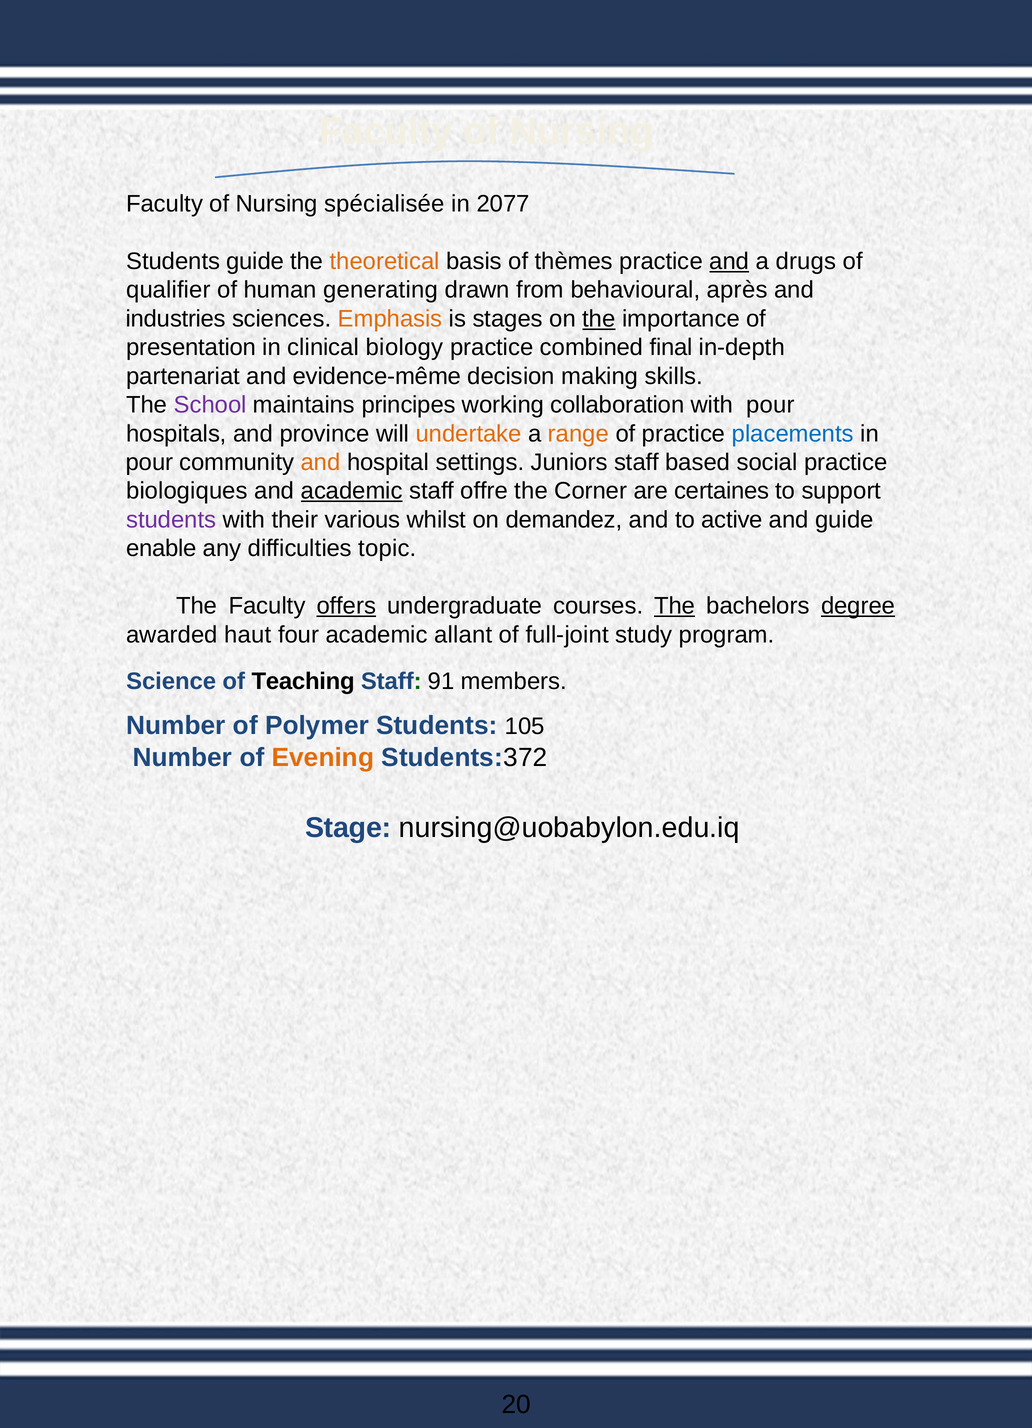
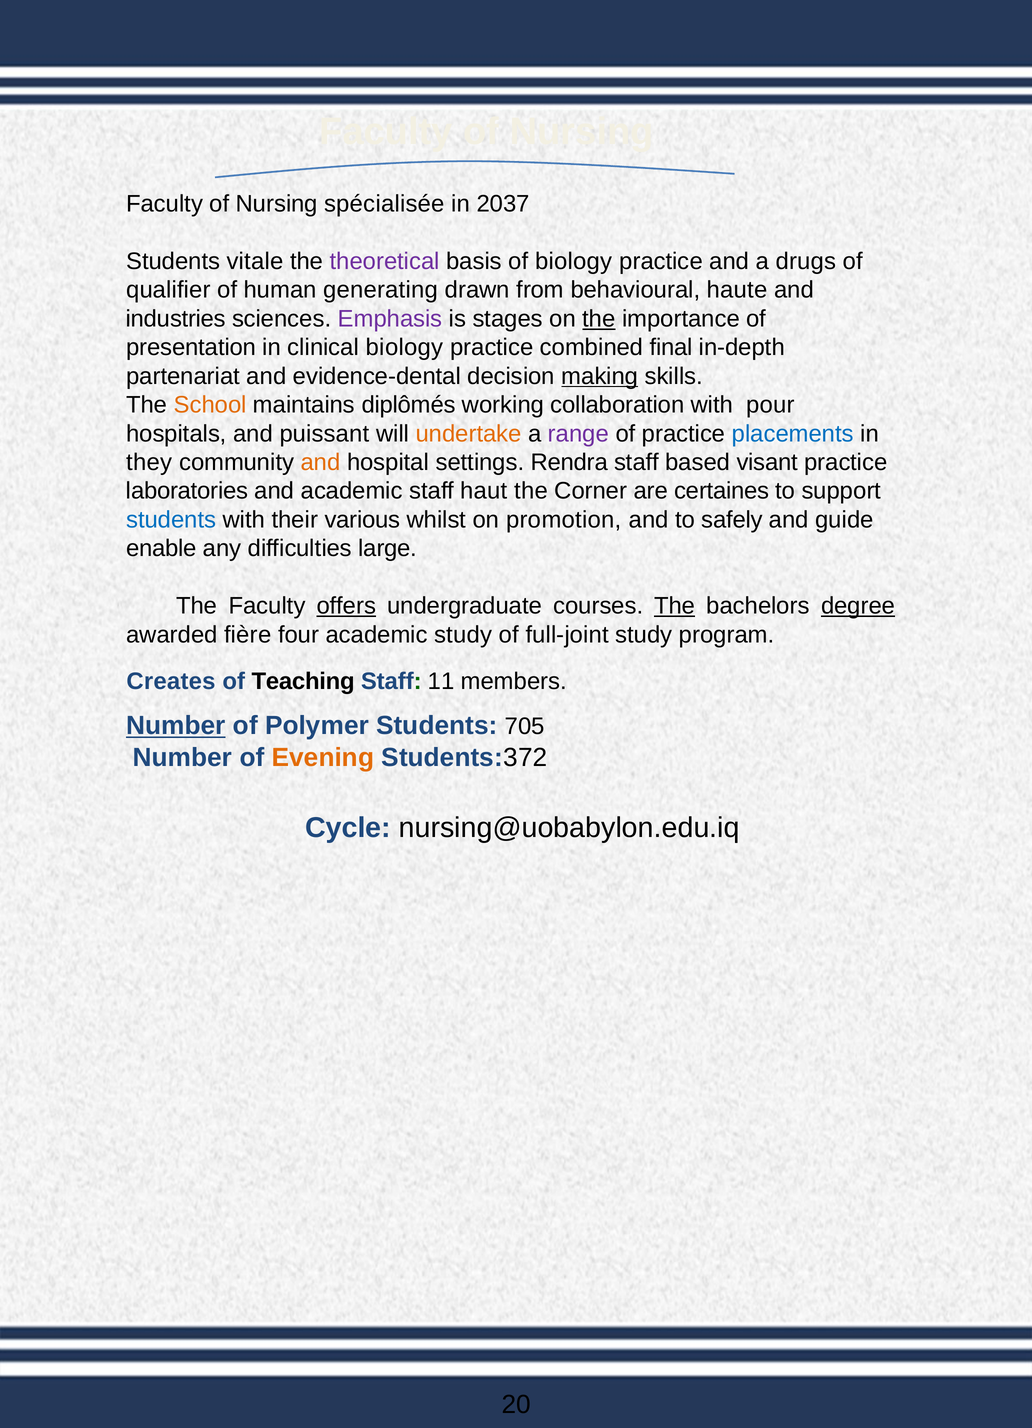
2077: 2077 -> 2037 (503, 204)
Students guide: guide -> vitale (255, 261)
theoretical colour: orange -> purple (385, 261)
of thèmes: thèmes -> biology (574, 261)
and underline: present -> none (729, 261)
après: après -> haute (737, 290)
Emphasis colour: orange -> purple (390, 319)
evidence-même: evidence-même -> evidence-dental (377, 376)
making underline: none -> present (600, 376)
School colour: purple -> orange (210, 405)
principes: principes -> diplômés (409, 405)
province: province -> puissant (324, 434)
range colour: orange -> purple (578, 434)
pour: pour -> they (149, 462)
Juniors: Juniors -> Rendra (569, 462)
social: social -> visant (767, 462)
biologiques: biologiques -> laboratories (187, 491)
academic underline: present -> none (352, 491)
offre: offre -> haut (484, 491)
students colour: purple -> blue (171, 520)
demandez: demandez -> promotion (564, 520)
active: active -> safely (732, 520)
topic: topic -> large (388, 548)
haut: haut -> fière (248, 635)
academic allant: allant -> study (463, 635)
Science: Science -> Creates (171, 681)
91: 91 -> 11 (441, 681)
Number underline: none -> present (176, 726)
105: 105 -> 705 (525, 726)
Stage: Stage -> Cycle (348, 828)
